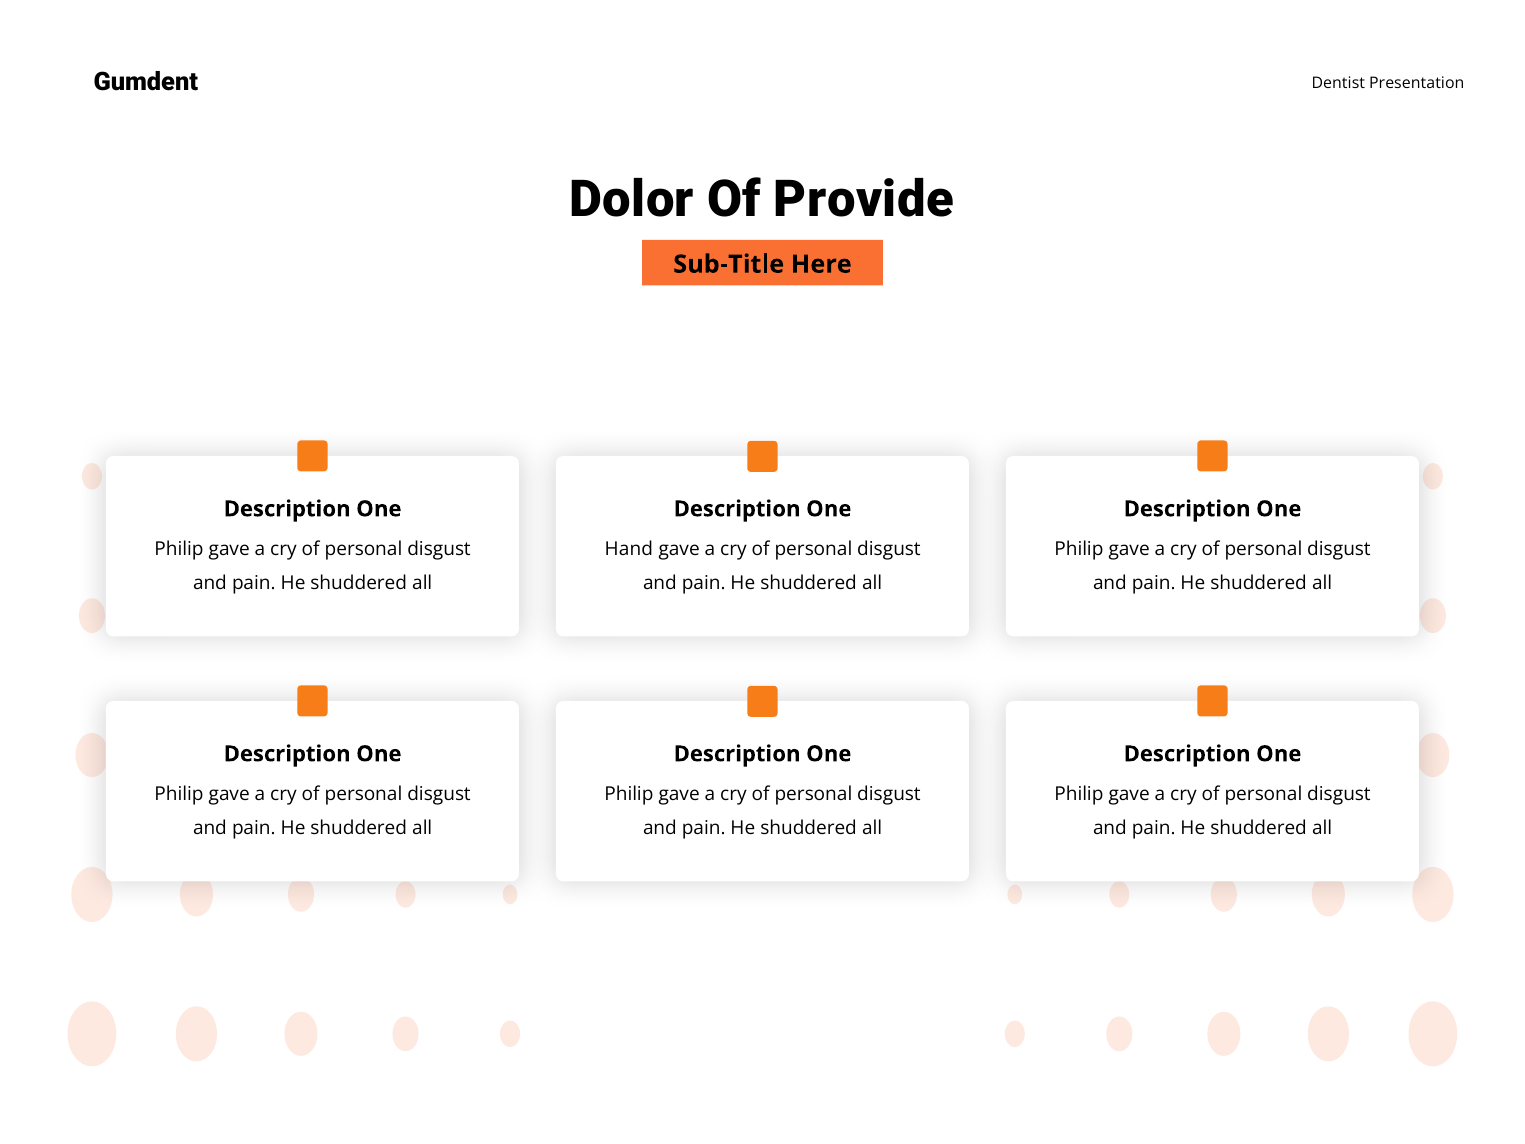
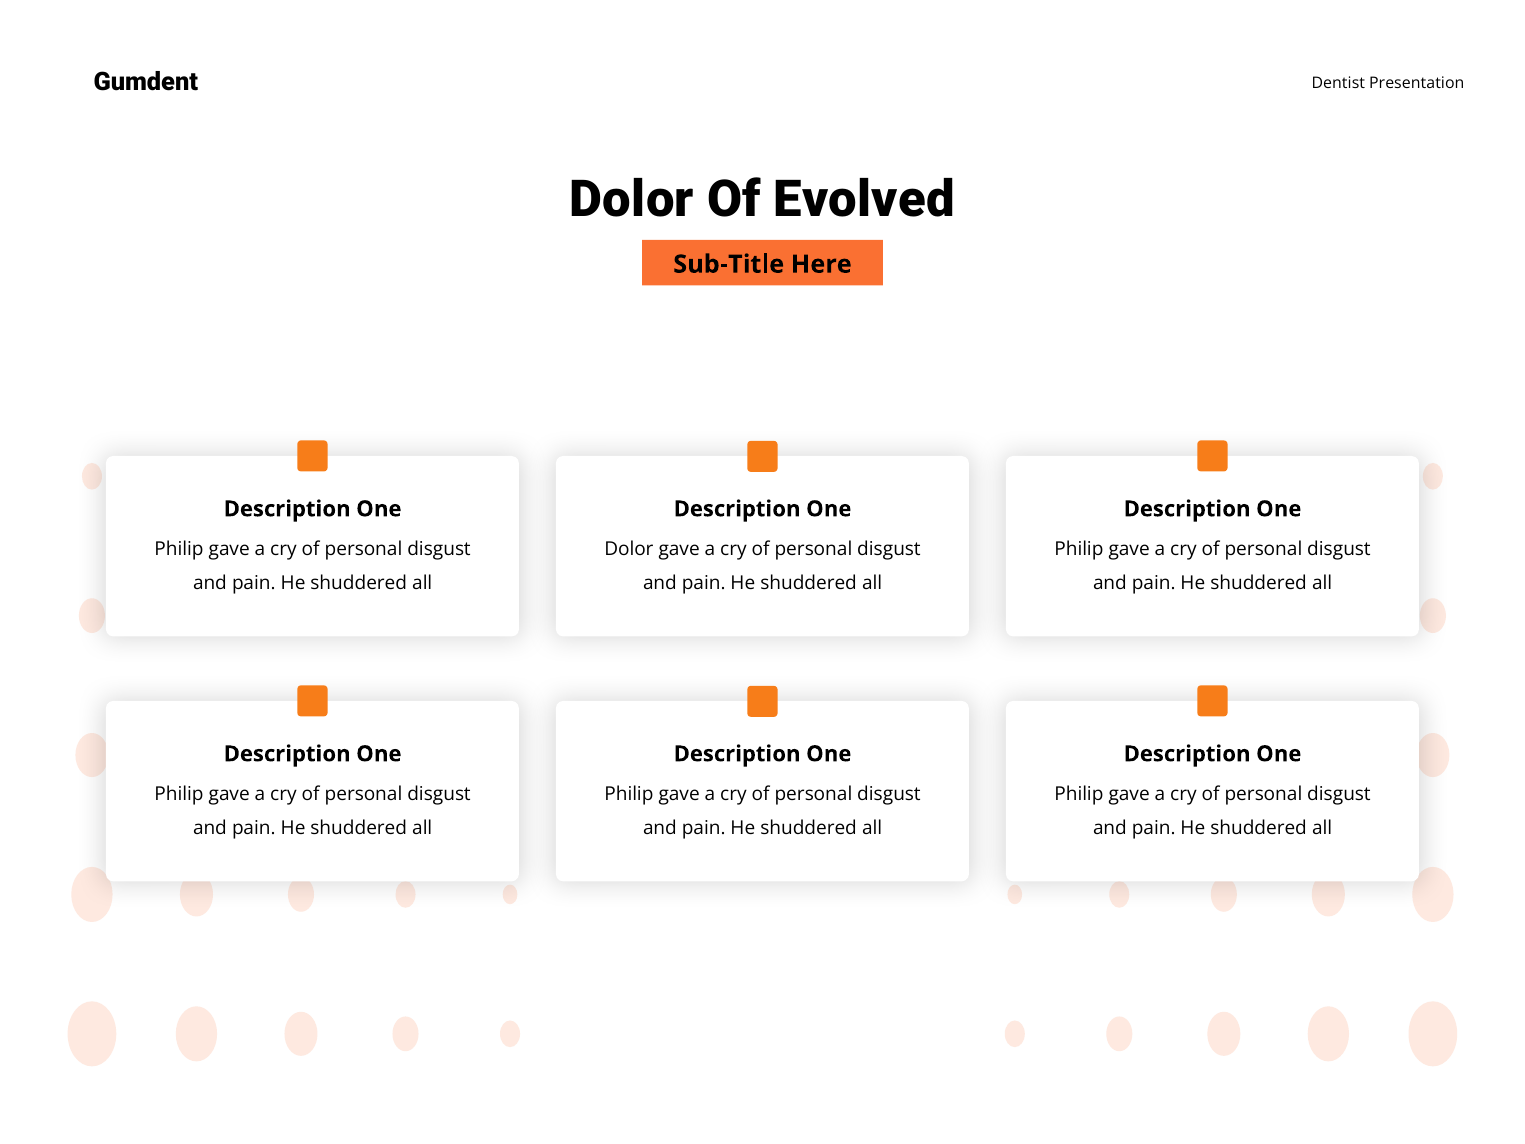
Provide: Provide -> Evolved (864, 200)
Hand: Hand -> Dolor (629, 549)
